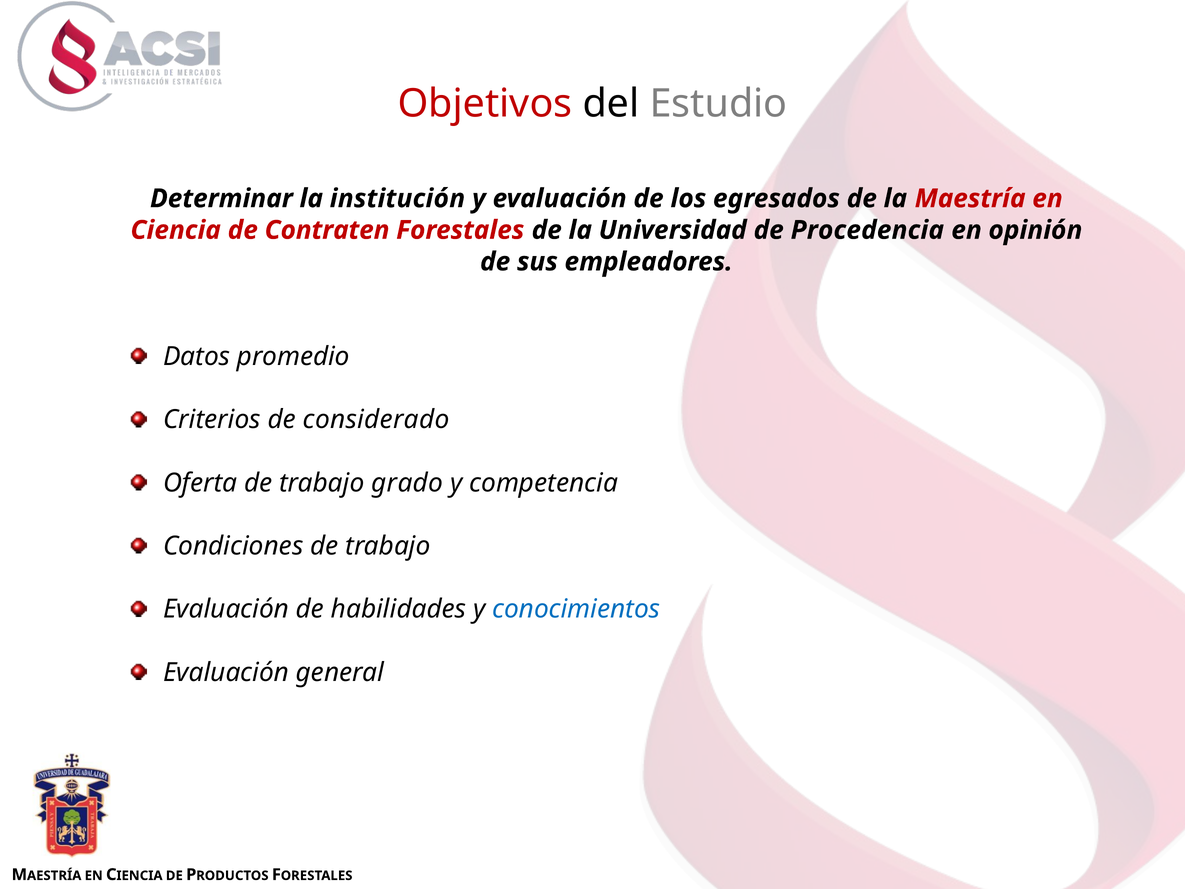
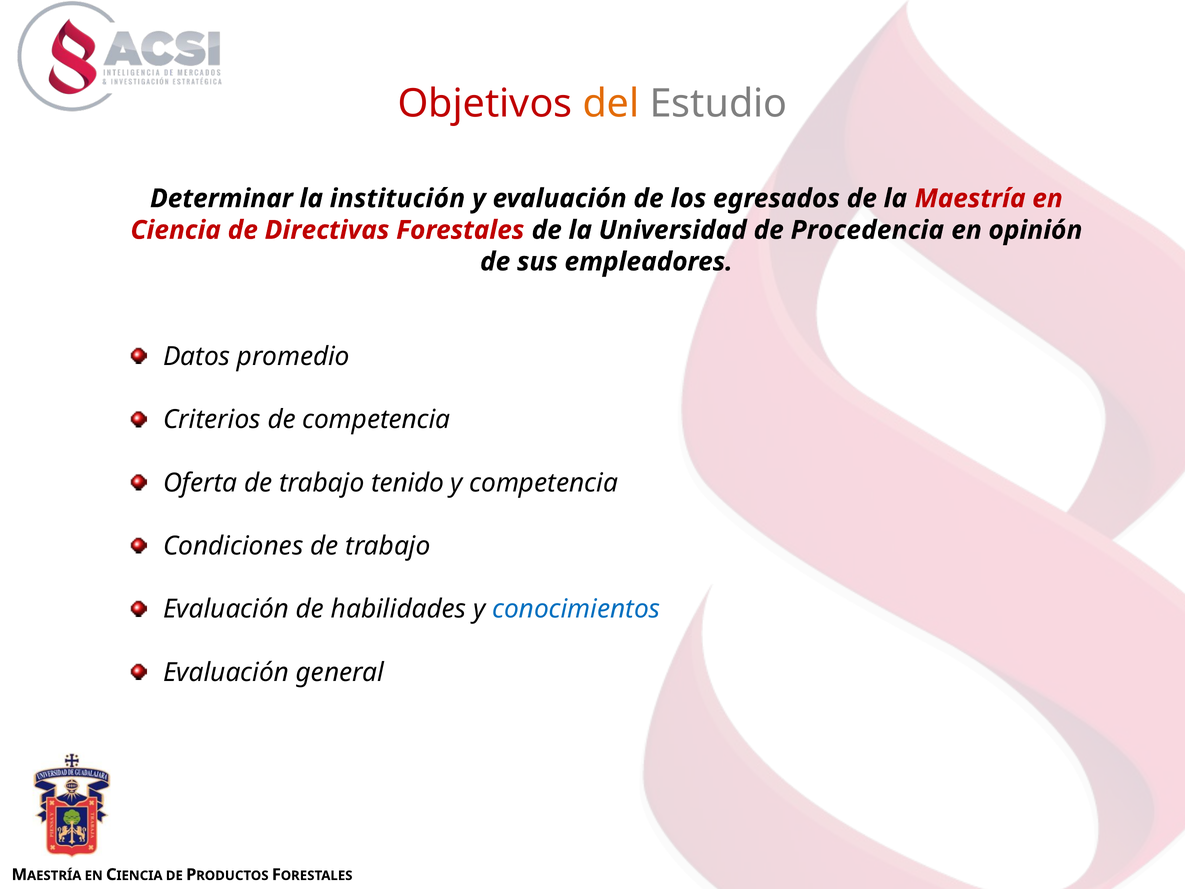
del colour: black -> orange (611, 103)
Contraten: Contraten -> Directivas (327, 230)
de considerado: considerado -> competencia (376, 420)
grado: grado -> tenido (408, 483)
